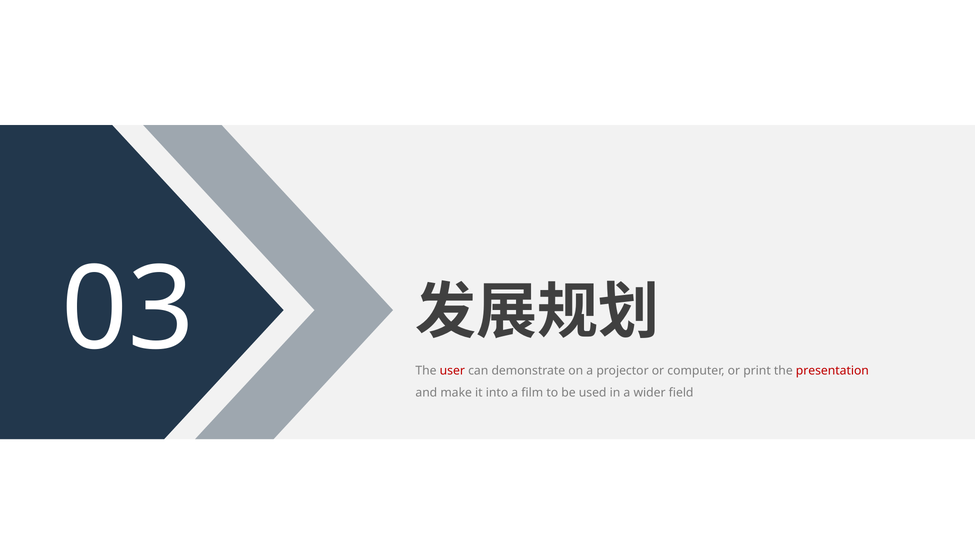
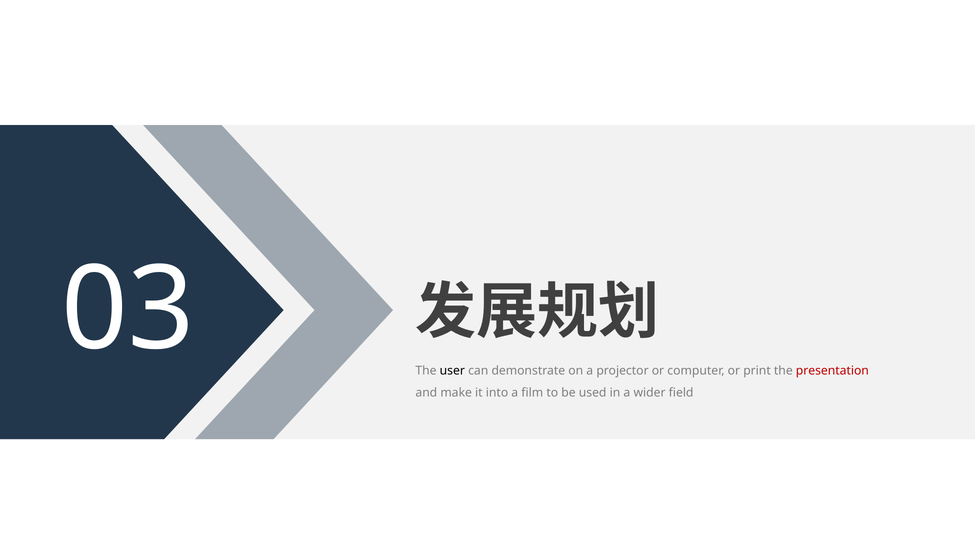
user colour: red -> black (452, 370)
